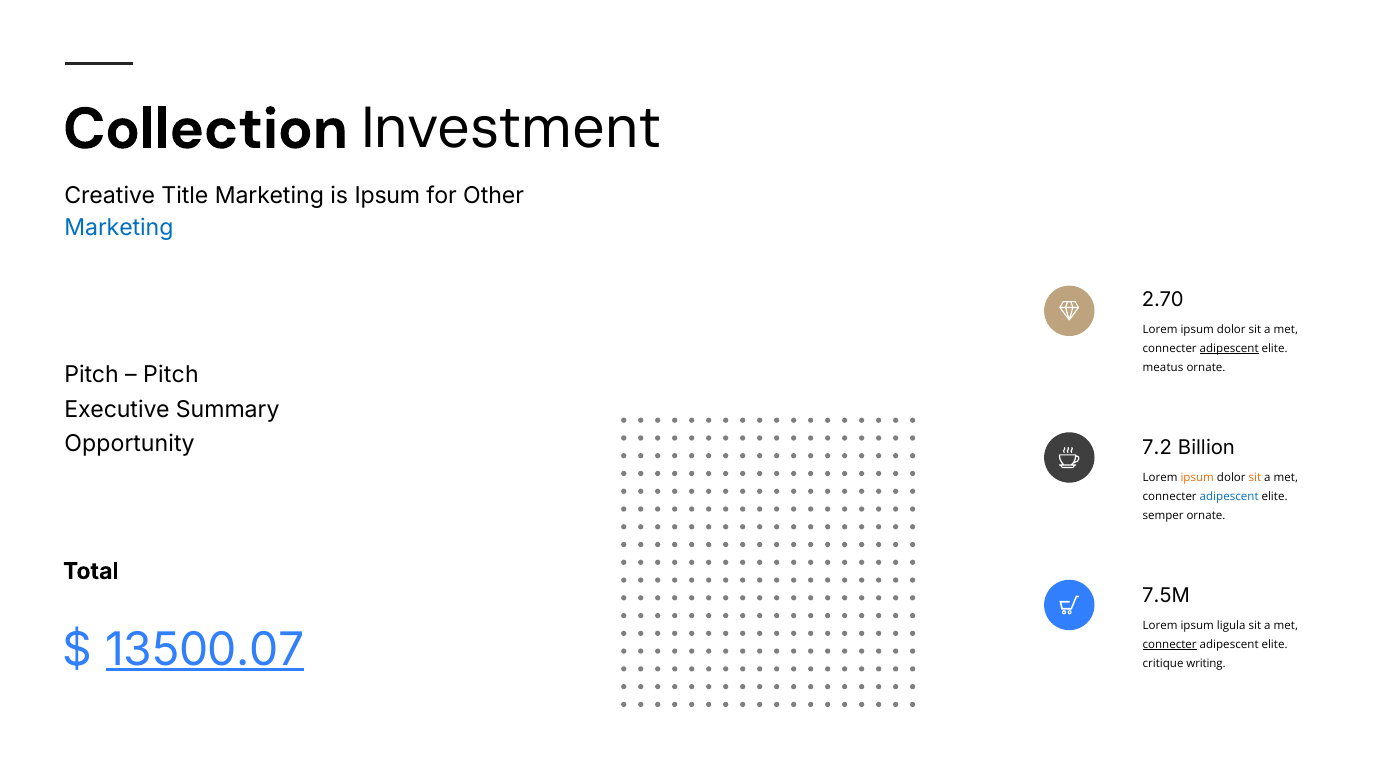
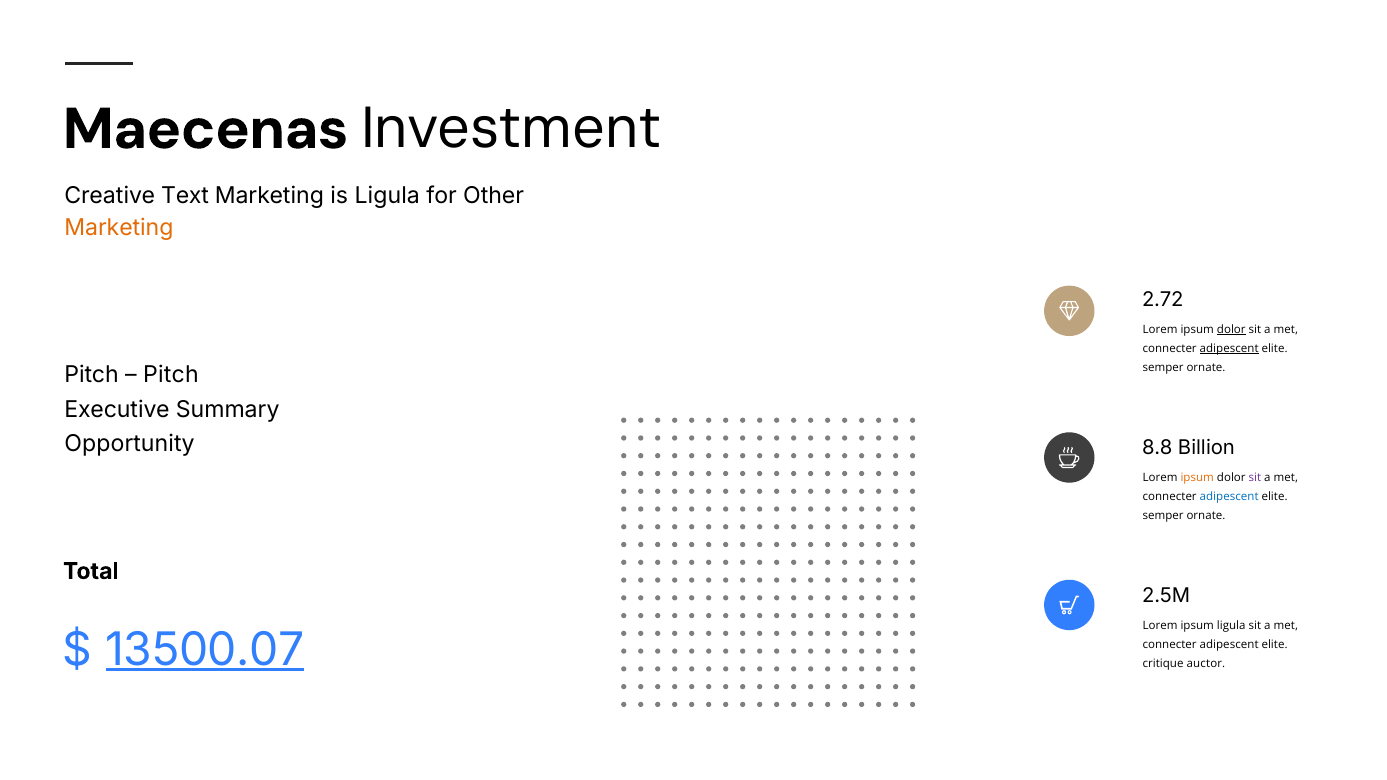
Collection: Collection -> Maecenas (206, 129)
Title: Title -> Text (185, 196)
is Ipsum: Ipsum -> Ligula (387, 196)
Marketing colour: blue -> orange (119, 228)
2.70: 2.70 -> 2.72 (1163, 300)
dolor underline: none -> present (1231, 330)
meatus: meatus -> semper (1163, 368)
7.2: 7.2 -> 8.8 (1157, 448)
sit colour: orange -> purple (1255, 478)
7.5M: 7.5M -> 2.5M (1166, 596)
connecter underline: present -> none (1170, 645)
writing: writing -> auctor (1206, 664)
